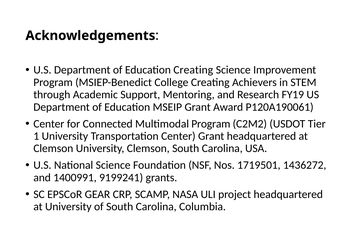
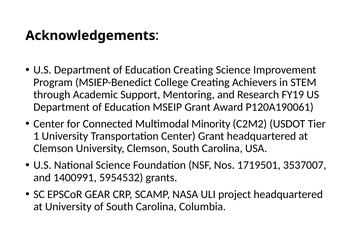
Multimodal Program: Program -> Minority (211, 123)
1436272: 1436272 -> 3537007 (305, 165)
9199241: 9199241 -> 5954532 (121, 177)
